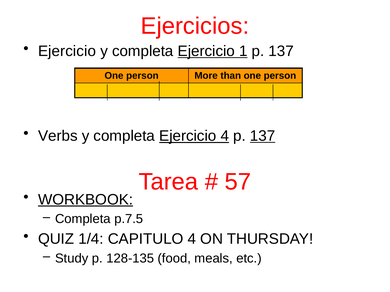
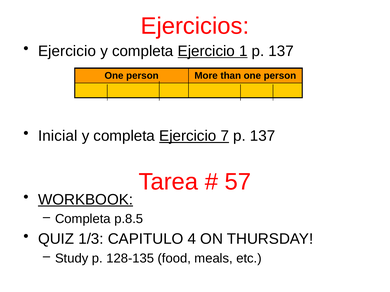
Verbs: Verbs -> Inicial (58, 136)
Ejercicio 4: 4 -> 7 (225, 136)
137 underline: present -> none (263, 136)
p.7.5: p.7.5 -> p.8.5 (129, 219)
1/4: 1/4 -> 1/3 (91, 239)
